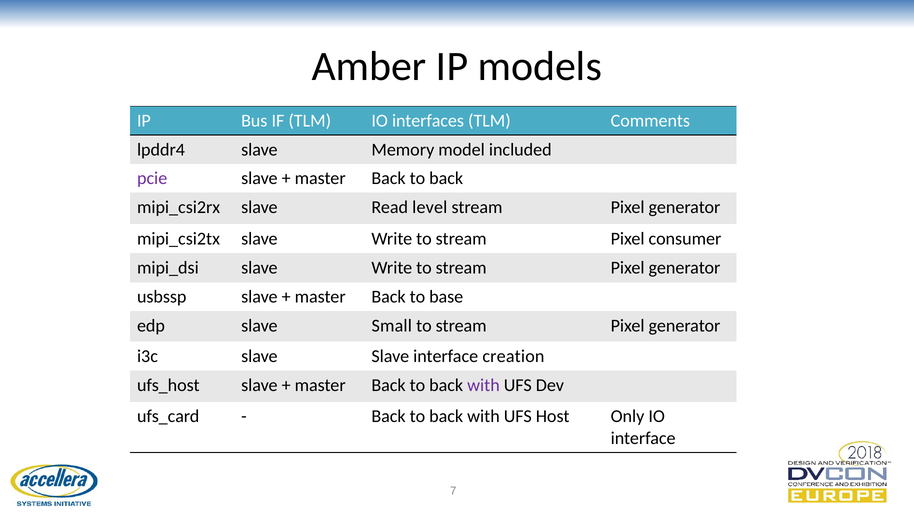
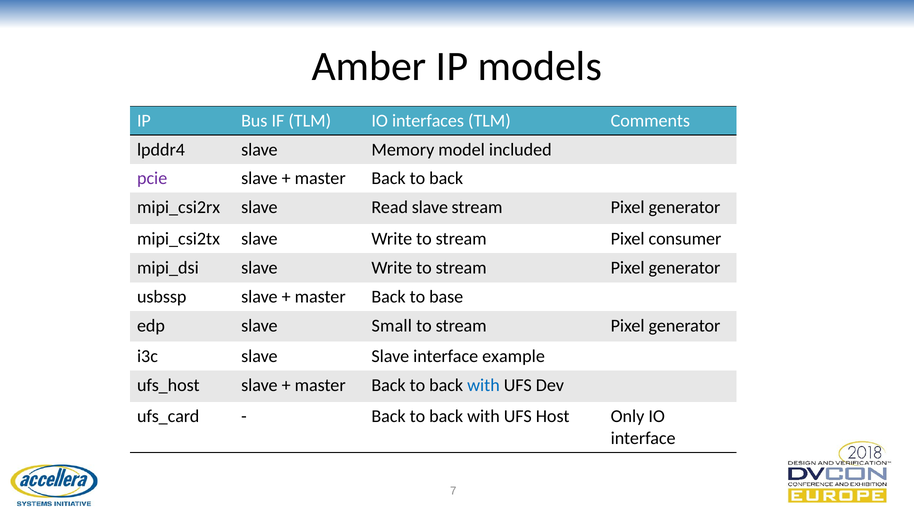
Read level: level -> slave (430, 207)
creation: creation -> example (514, 356)
with colour: purple -> blue (483, 385)
